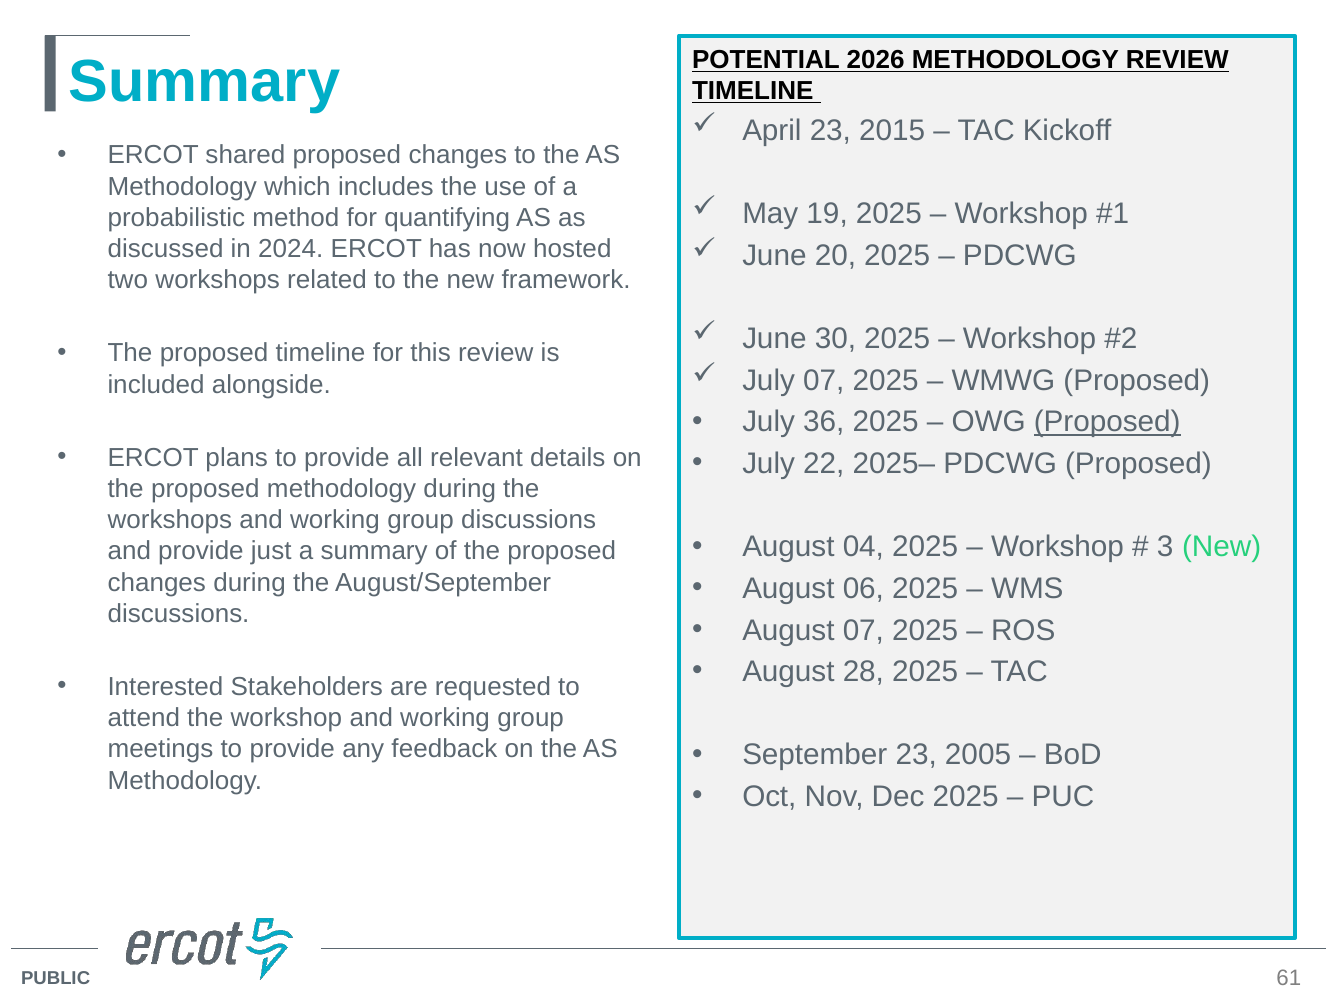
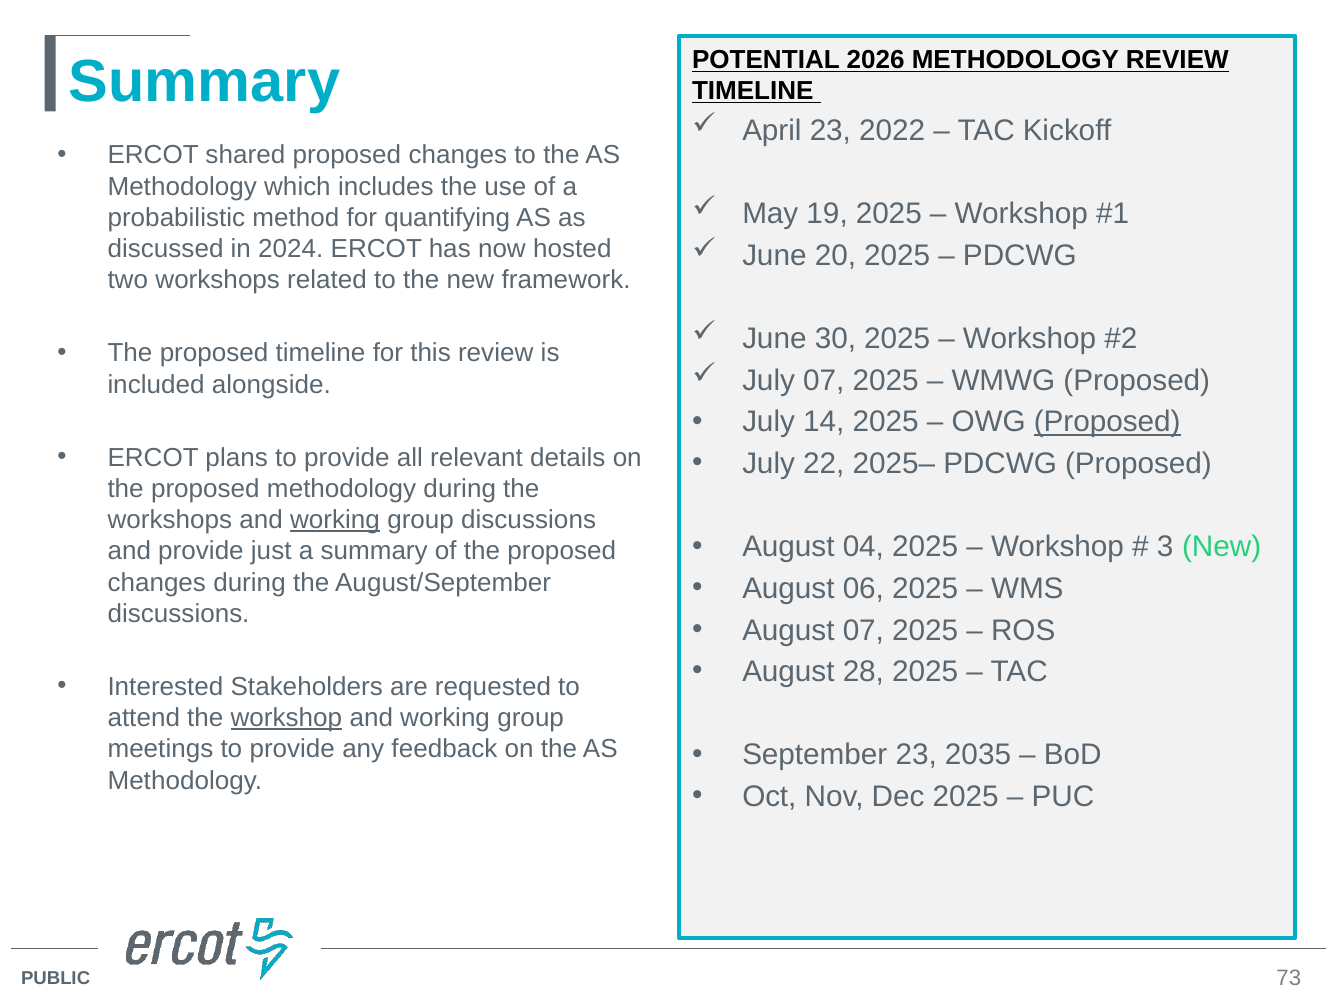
2015: 2015 -> 2022 (892, 131)
36: 36 -> 14 (824, 422)
working underline: none -> present (335, 520)
workshop underline: none -> present (286, 718)
2005: 2005 -> 2035 (978, 755)
61: 61 -> 73 (1289, 978)
